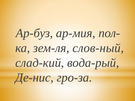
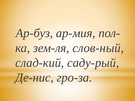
вода-рый: вода-рый -> саду-рый (93, 63)
